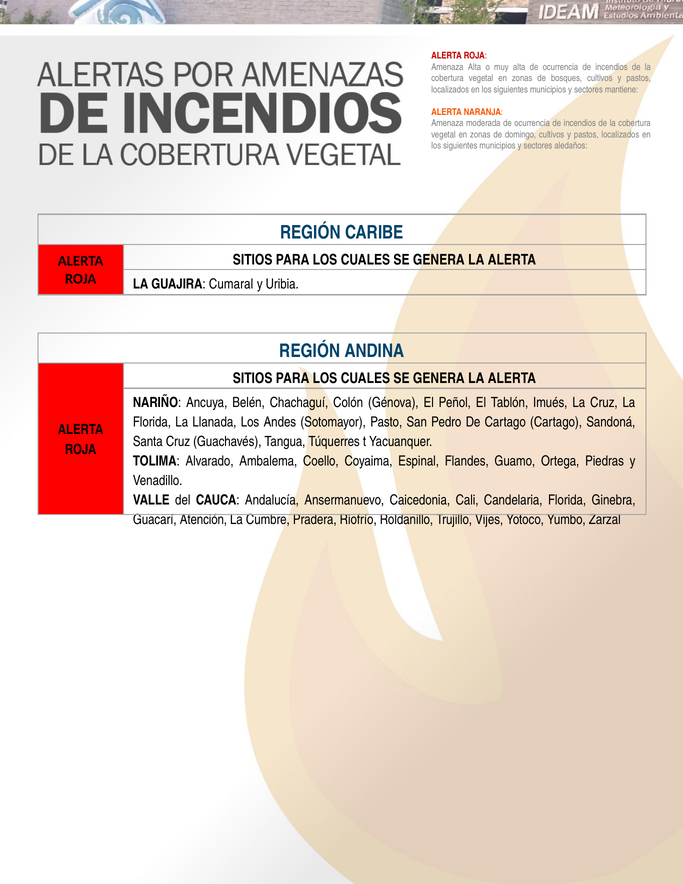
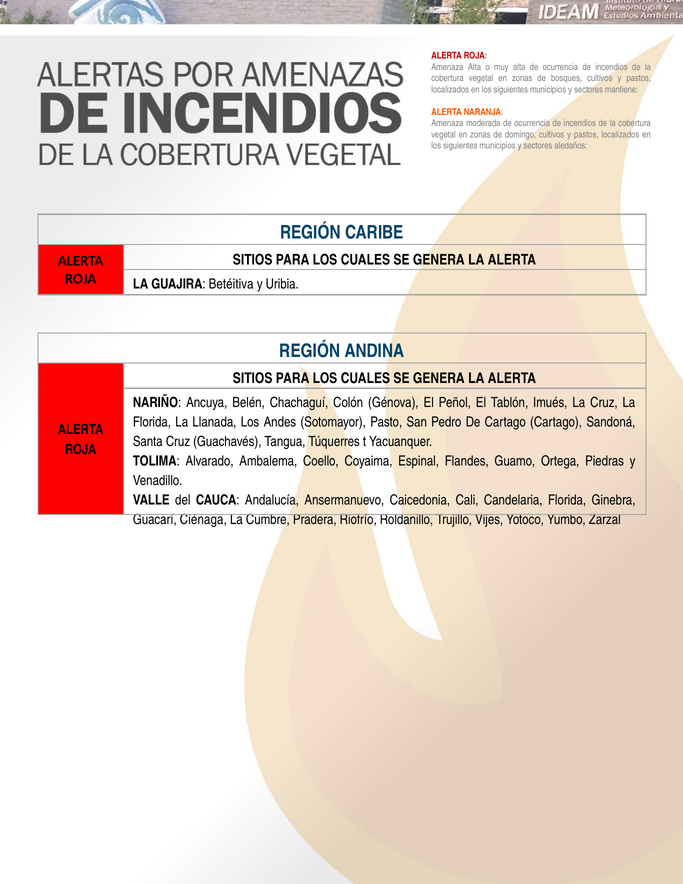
Cumaral: Cumaral -> Betéitiva (231, 284)
Atención: Atención -> Ciénaga (203, 520)
